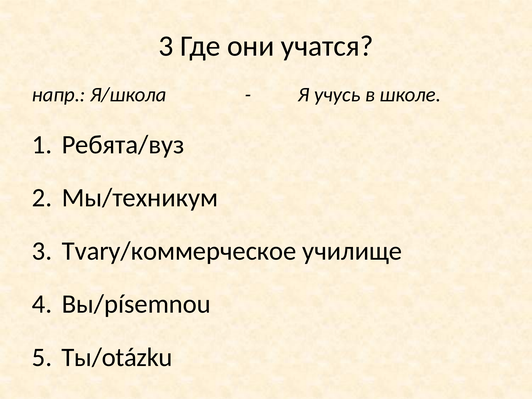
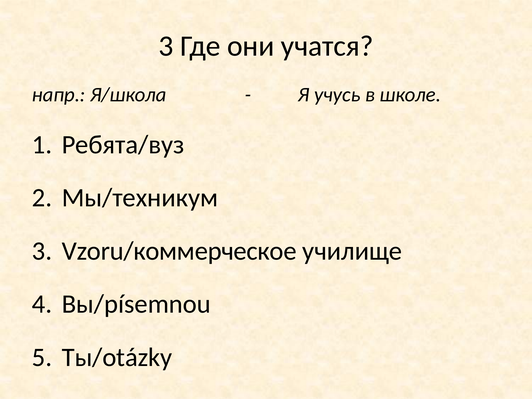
Tvary/коммерческое: Tvary/коммерческое -> Vzoru/коммерческое (179, 251)
Ты/otázku: Ты/otázku -> Ты/otázky (117, 357)
